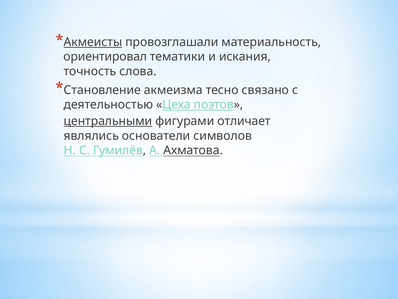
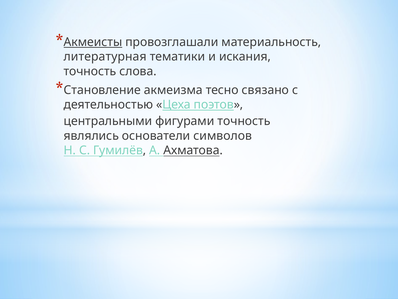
ориентировал: ориентировал -> литературная (105, 57)
центральными underline: present -> none (108, 121)
фигурами отличает: отличает -> точность (244, 121)
